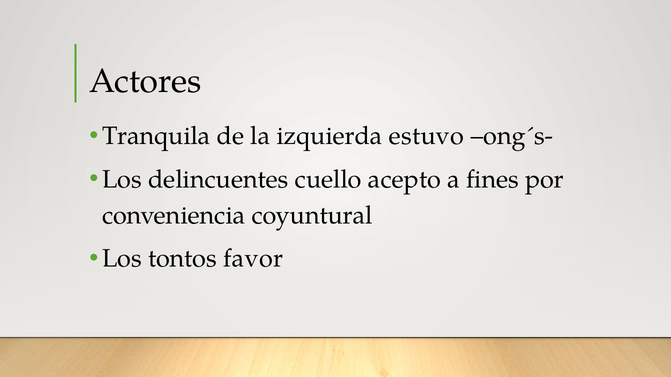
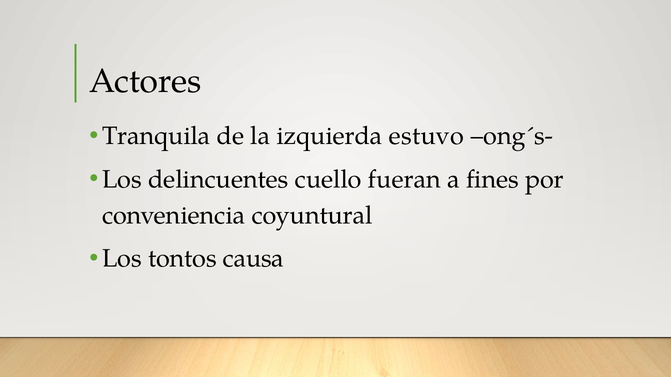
acepto: acepto -> fueran (404, 180)
favor: favor -> causa (253, 259)
